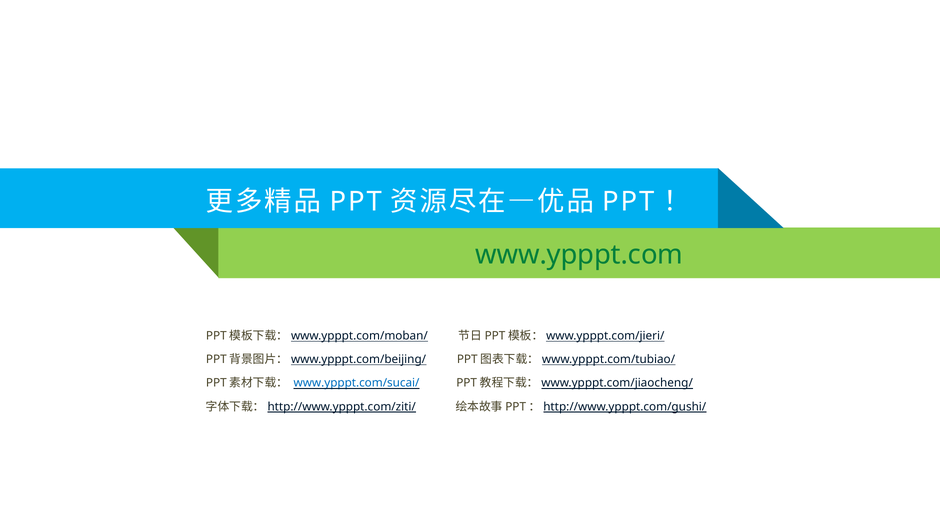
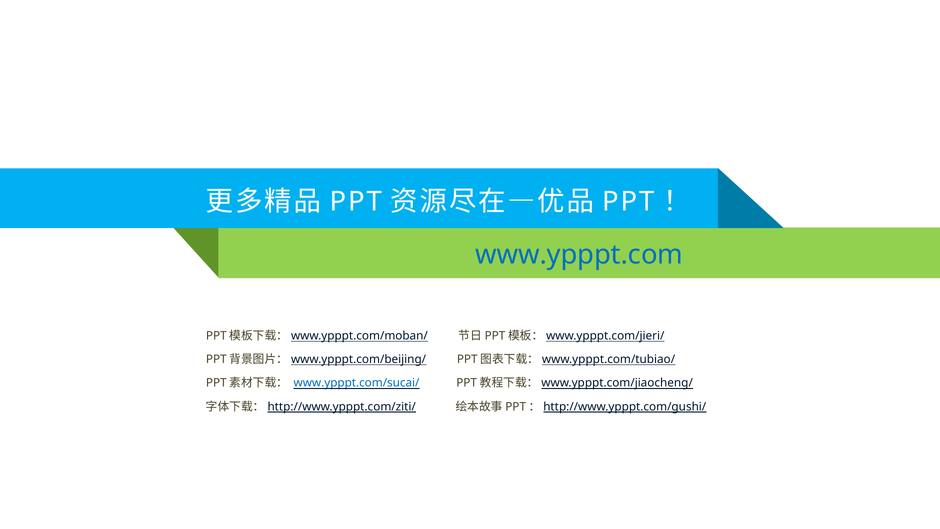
www.ypppt.com colour: green -> blue (579, 255)
